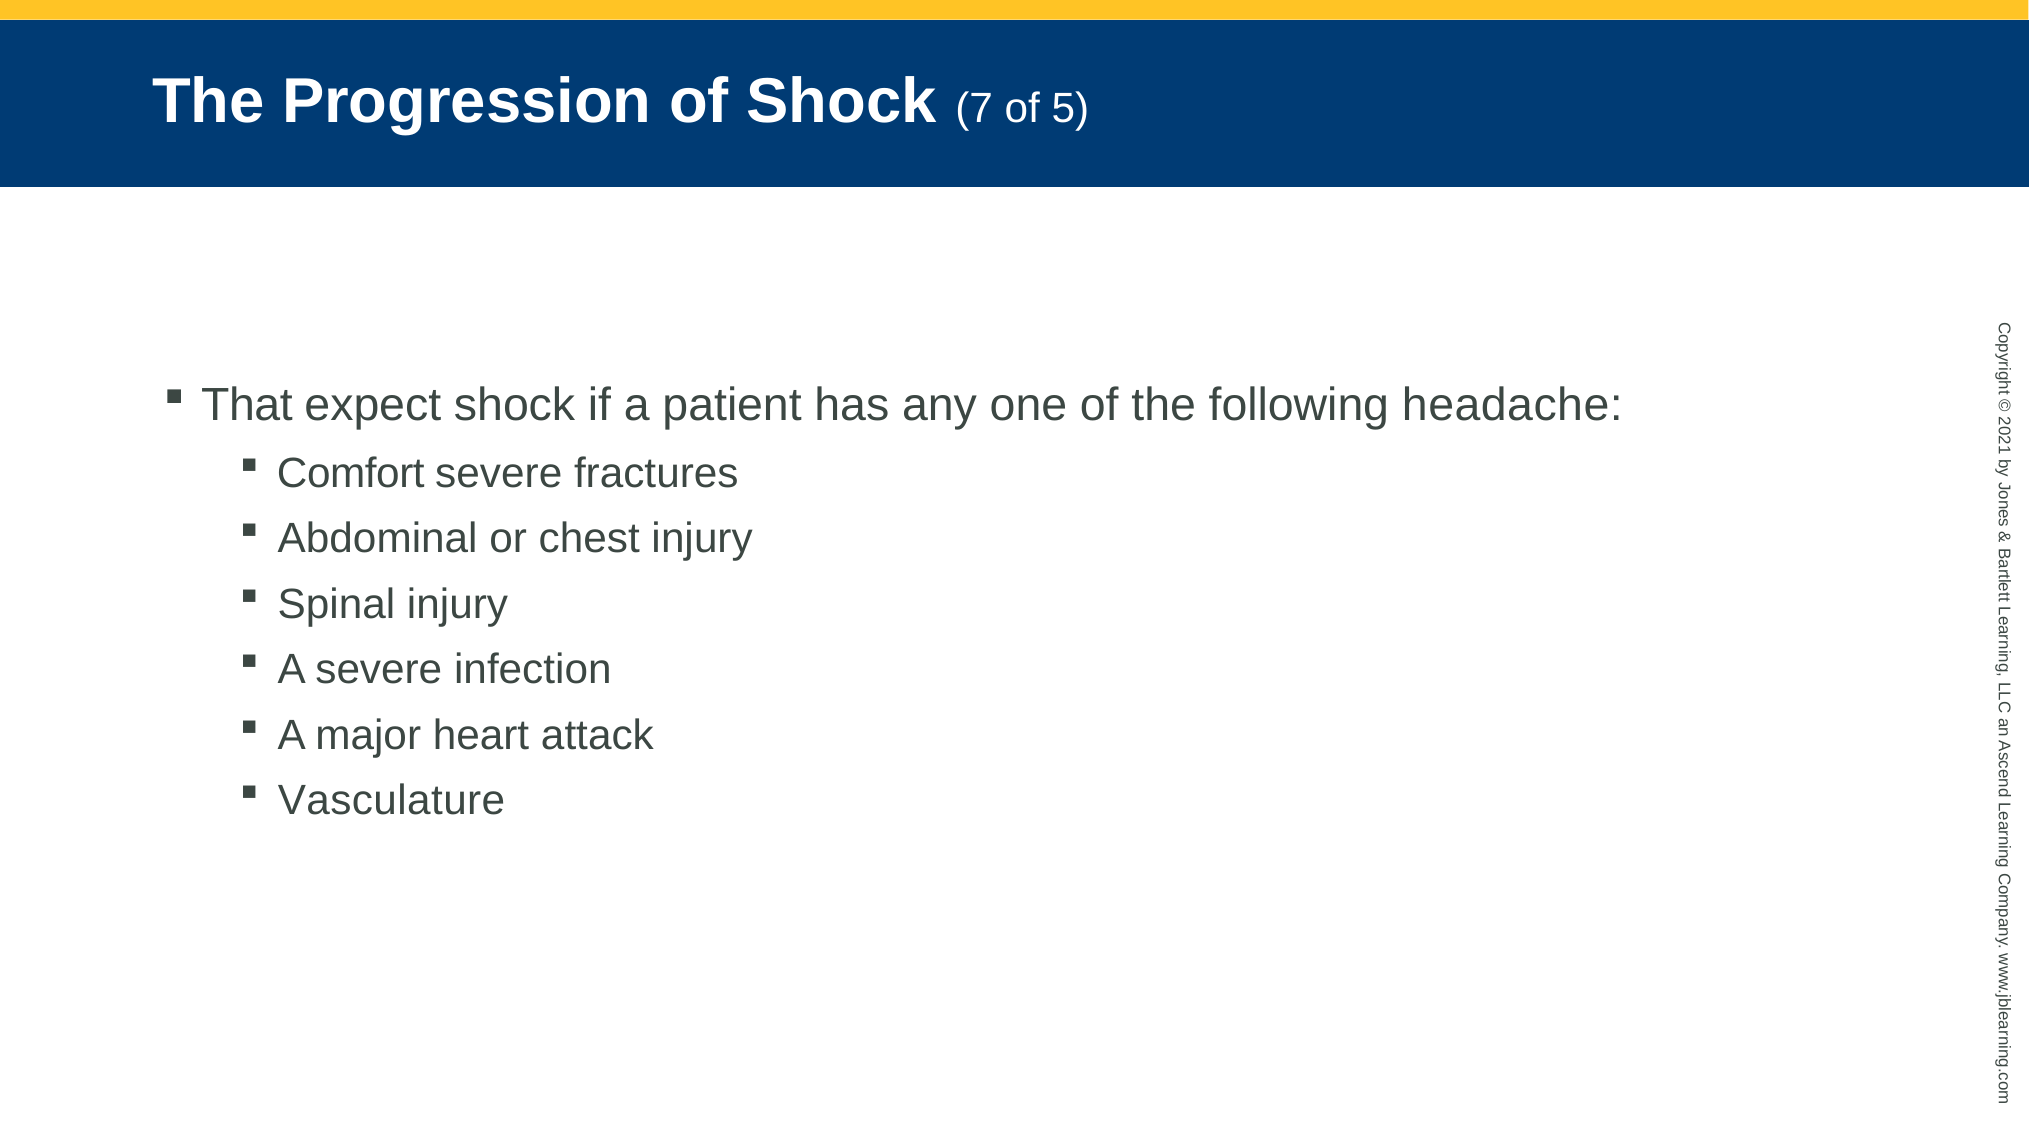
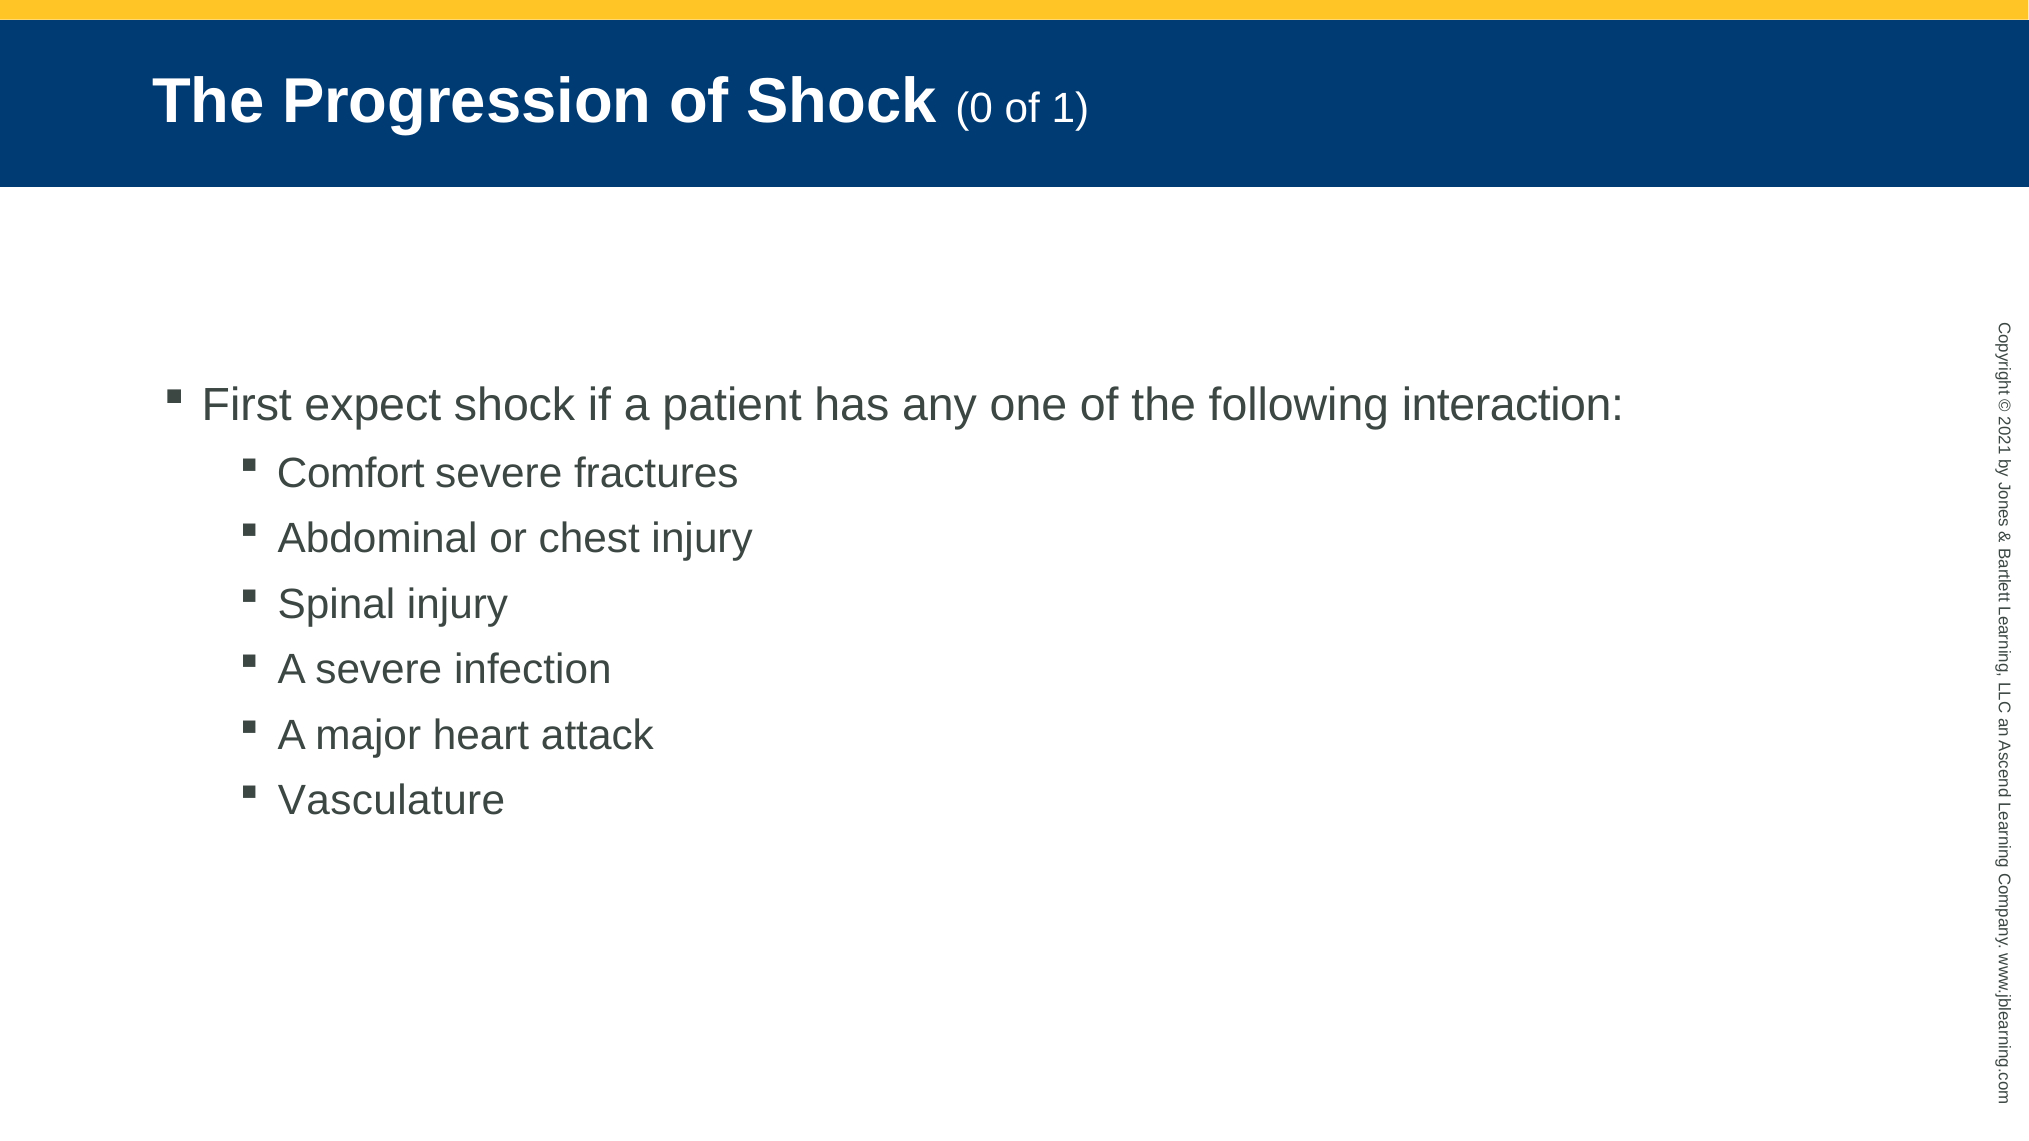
Shock 7: 7 -> 0 (974, 109)
of 5: 5 -> 1 (1070, 109)
That: That -> First (247, 405)
headache: headache -> interaction (1513, 405)
